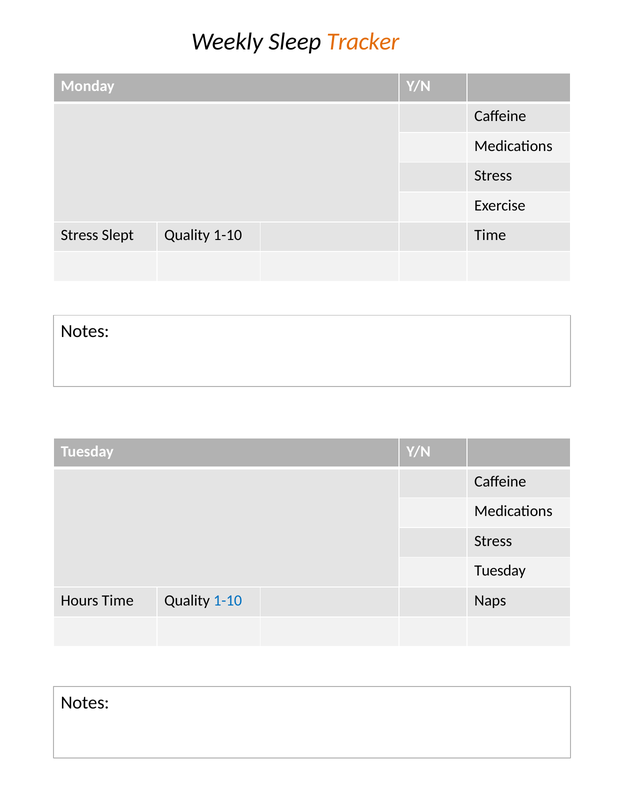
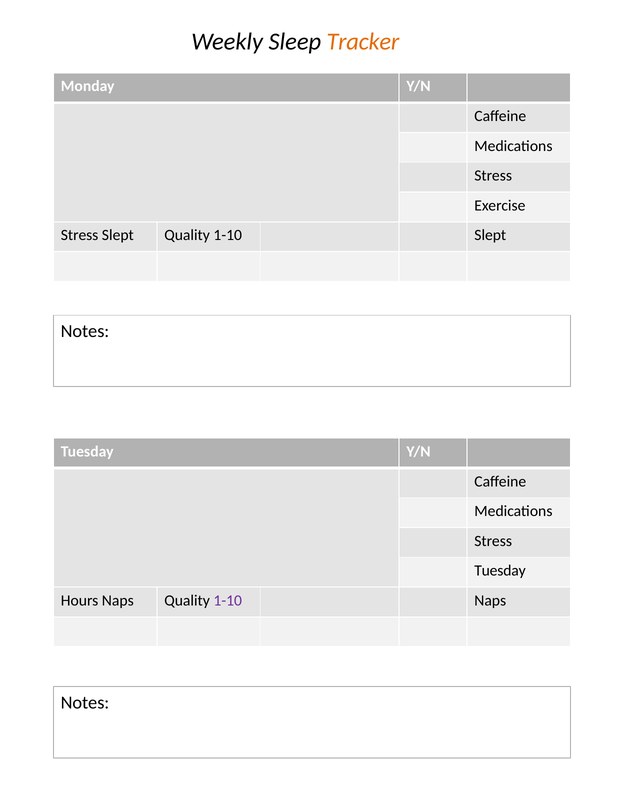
1-10 Time: Time -> Slept (490, 235)
Hours Time: Time -> Naps (118, 600)
1-10 colour: blue -> purple (228, 600)
